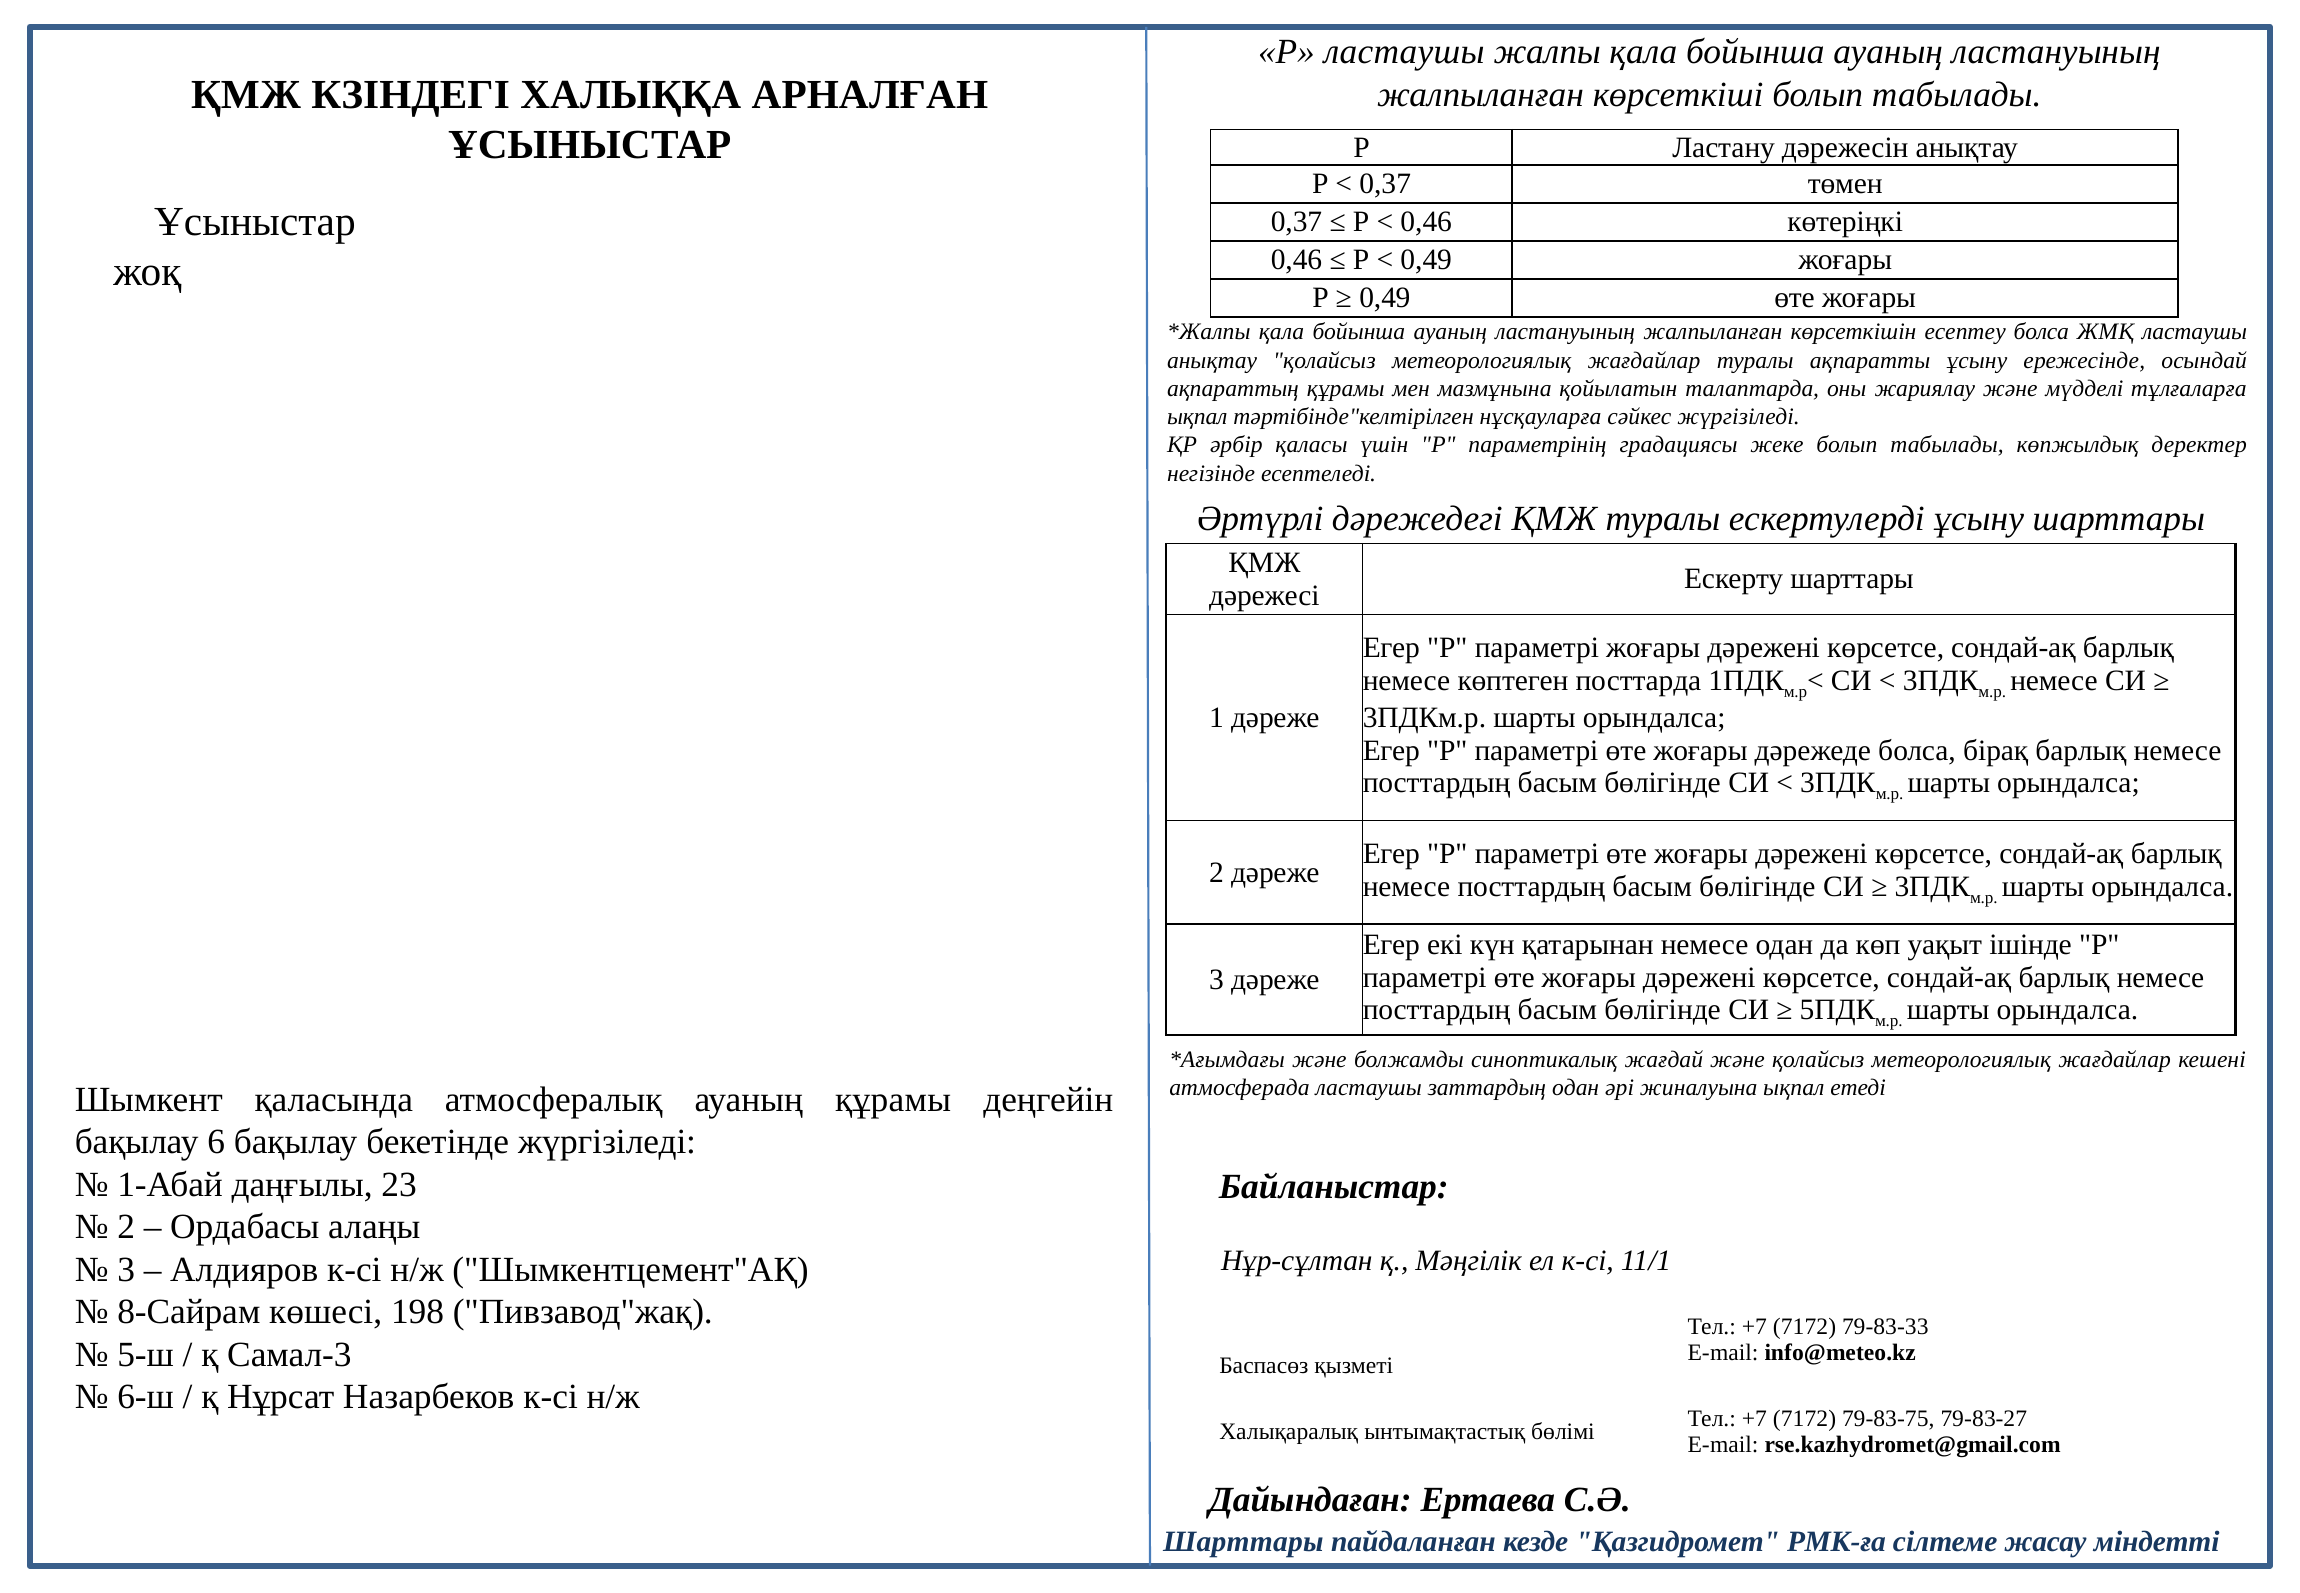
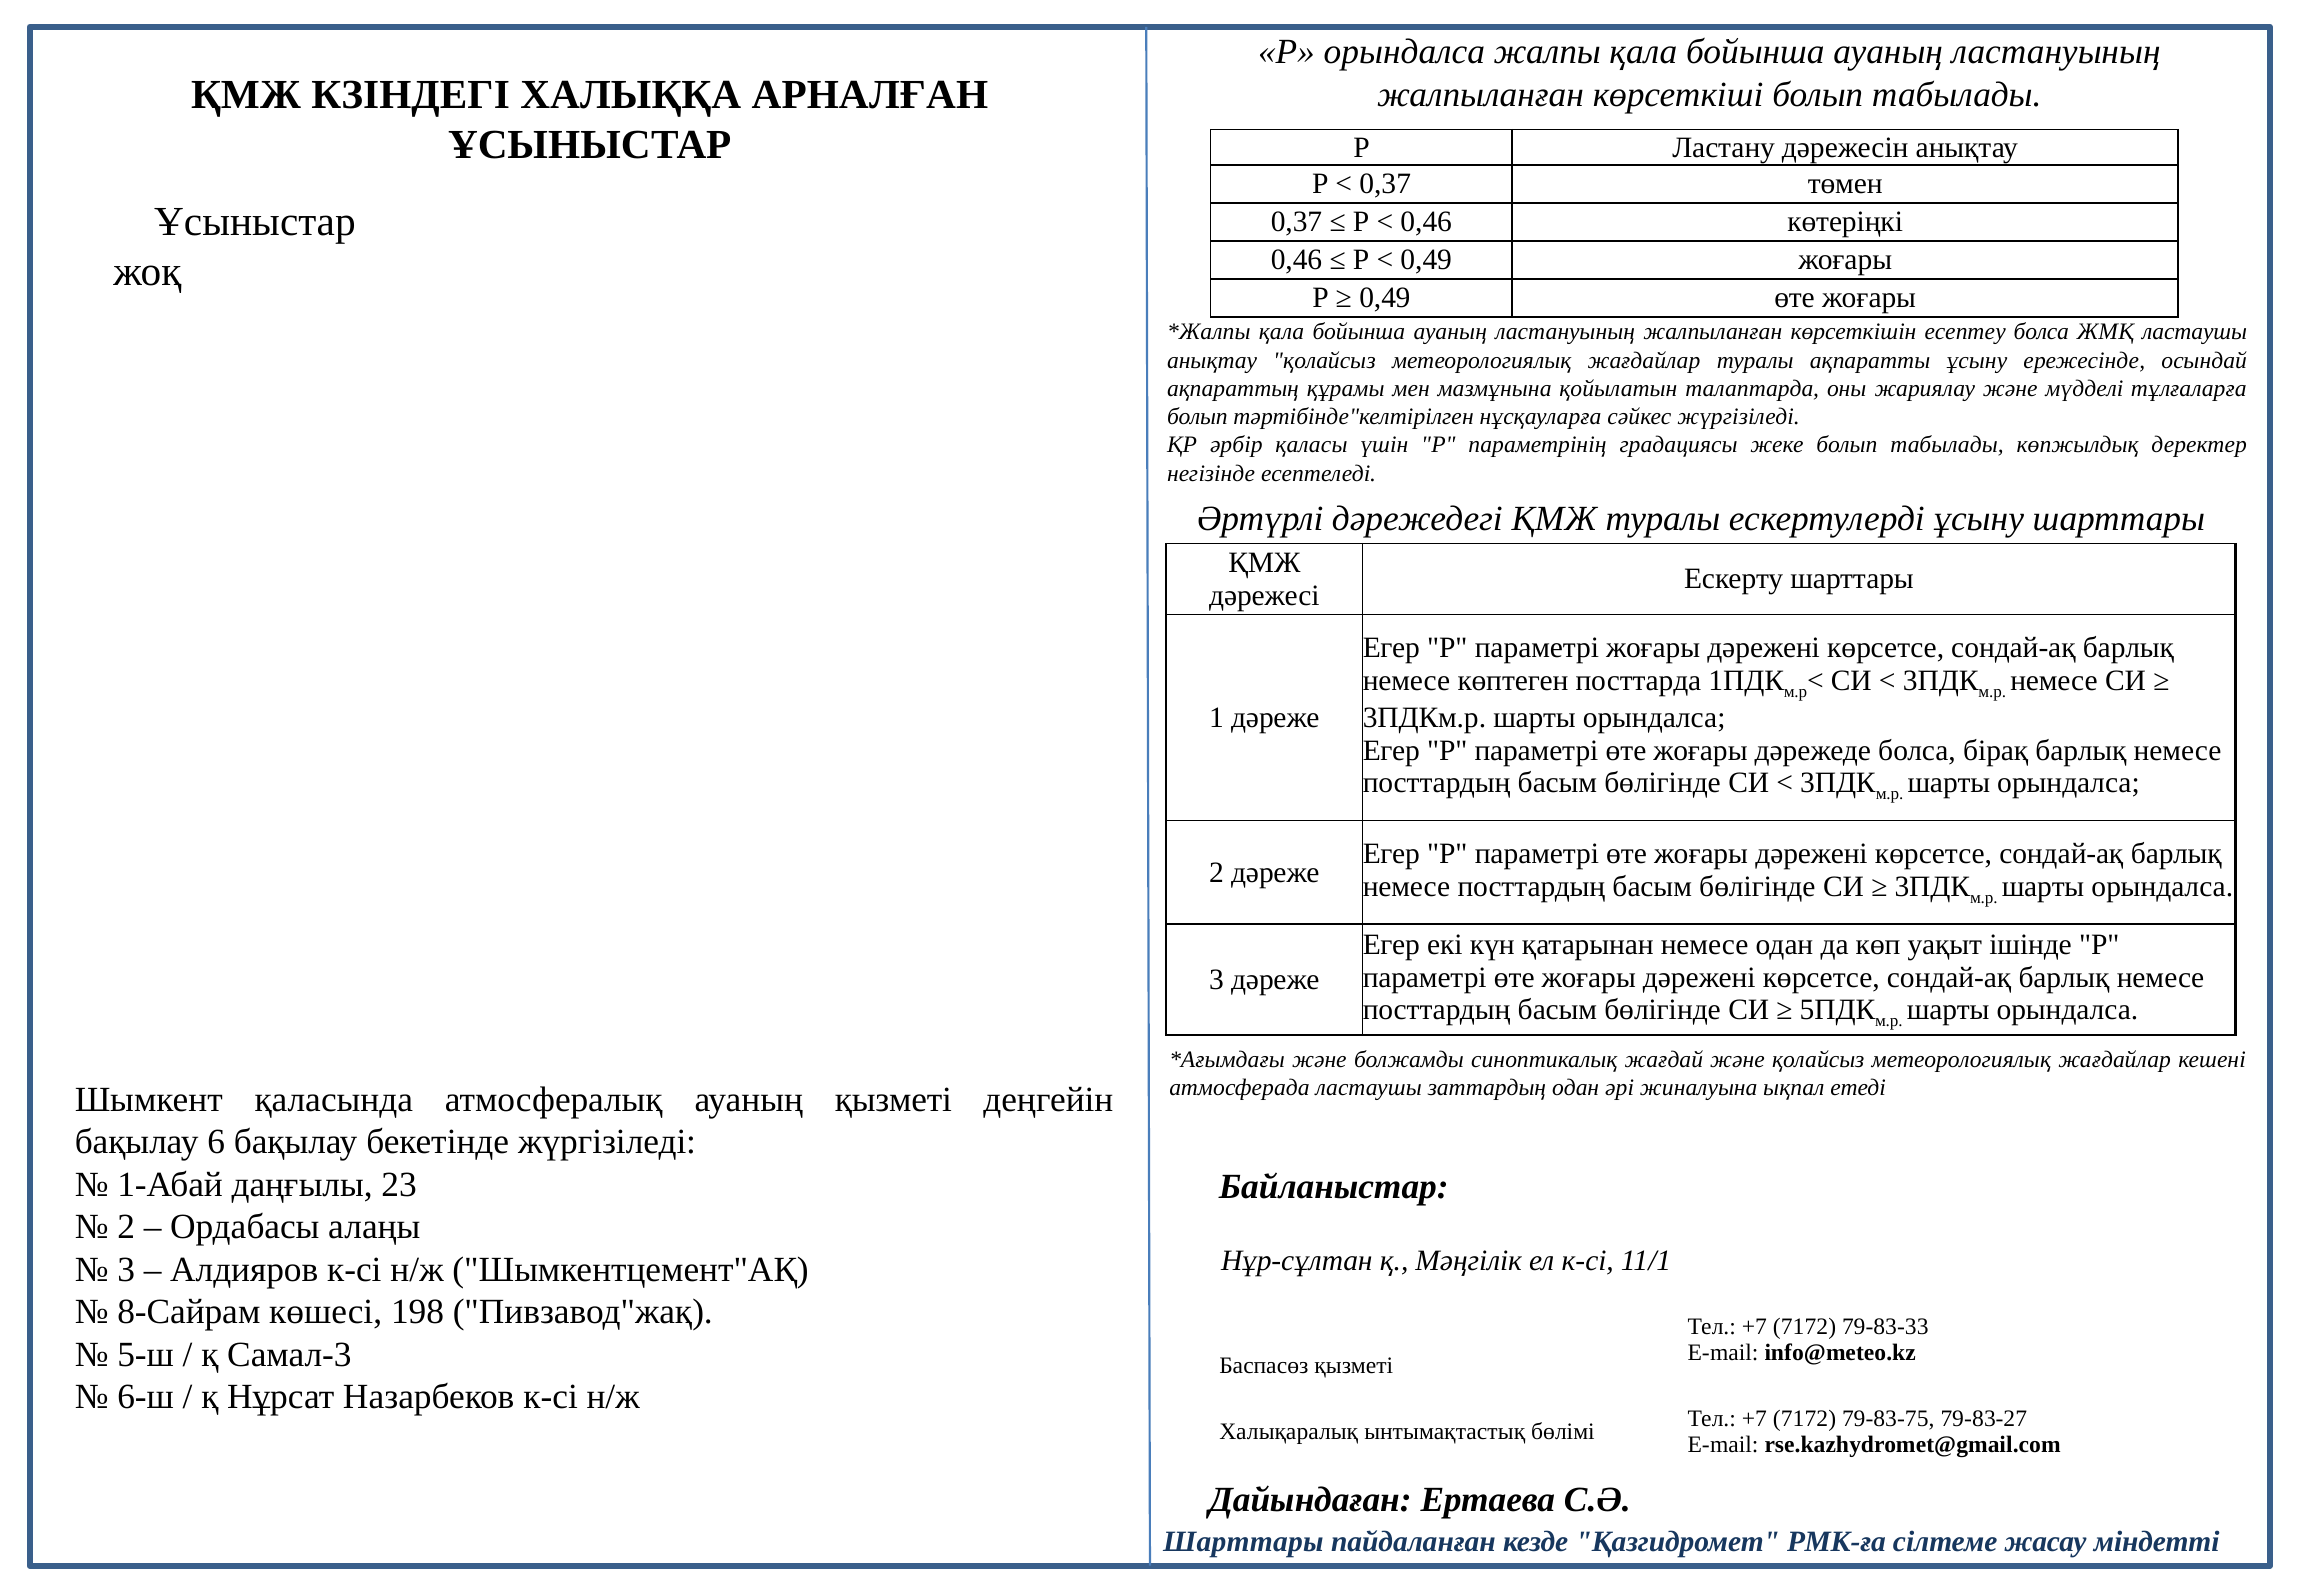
Р ластаушы: ластаушы -> орындалса (1404, 52)
ықпал: ықпал -> болып (1197, 417)
ауаның құрамы: құрамы -> қызметі (893, 1099)
